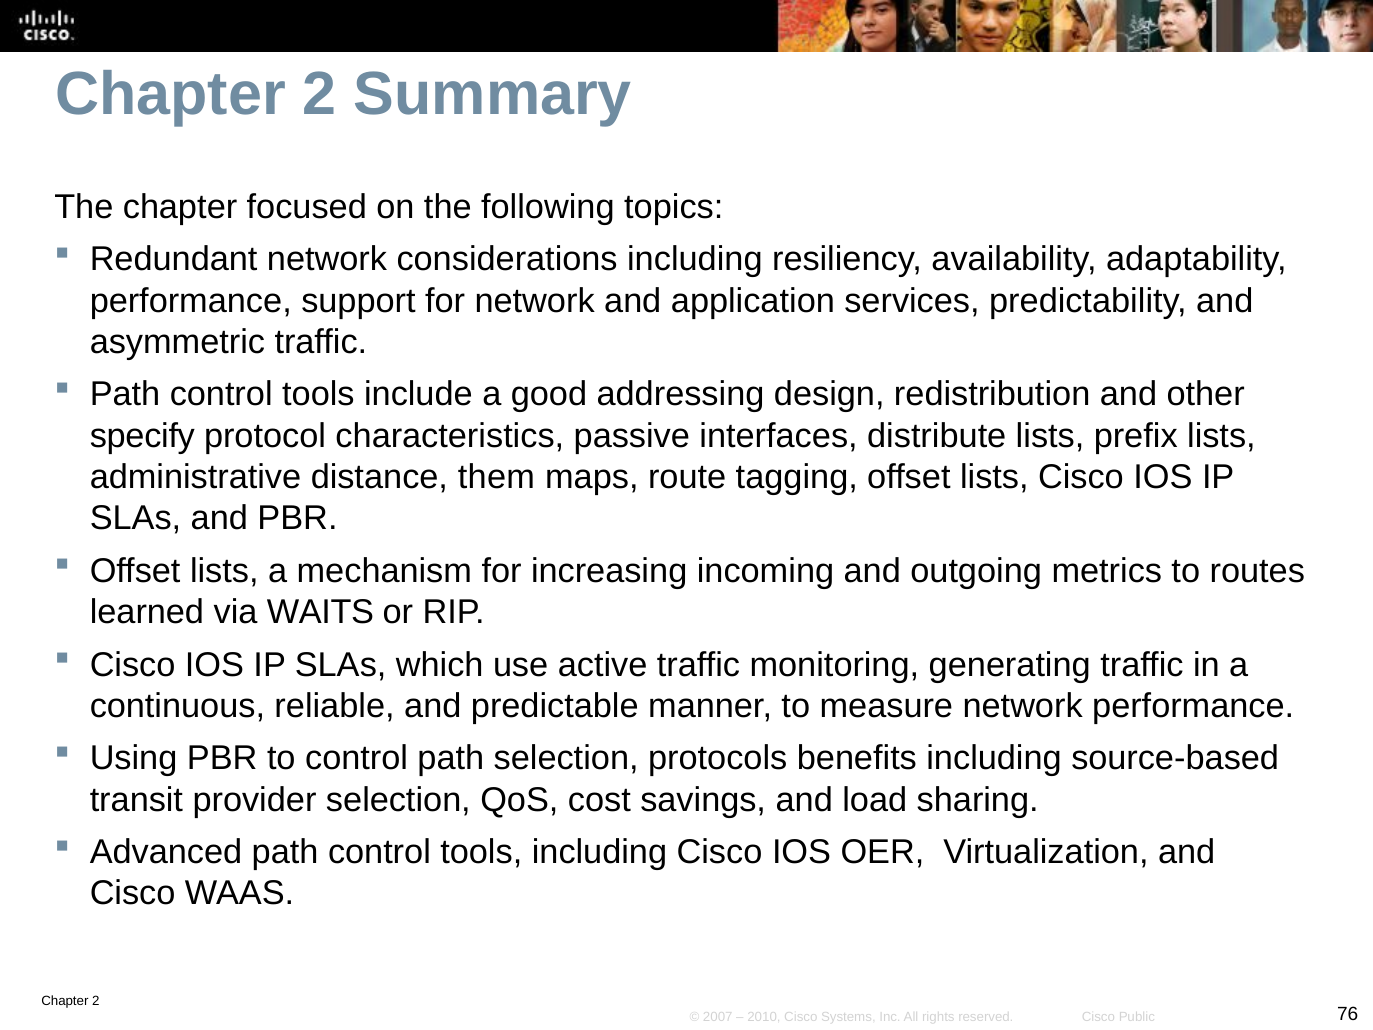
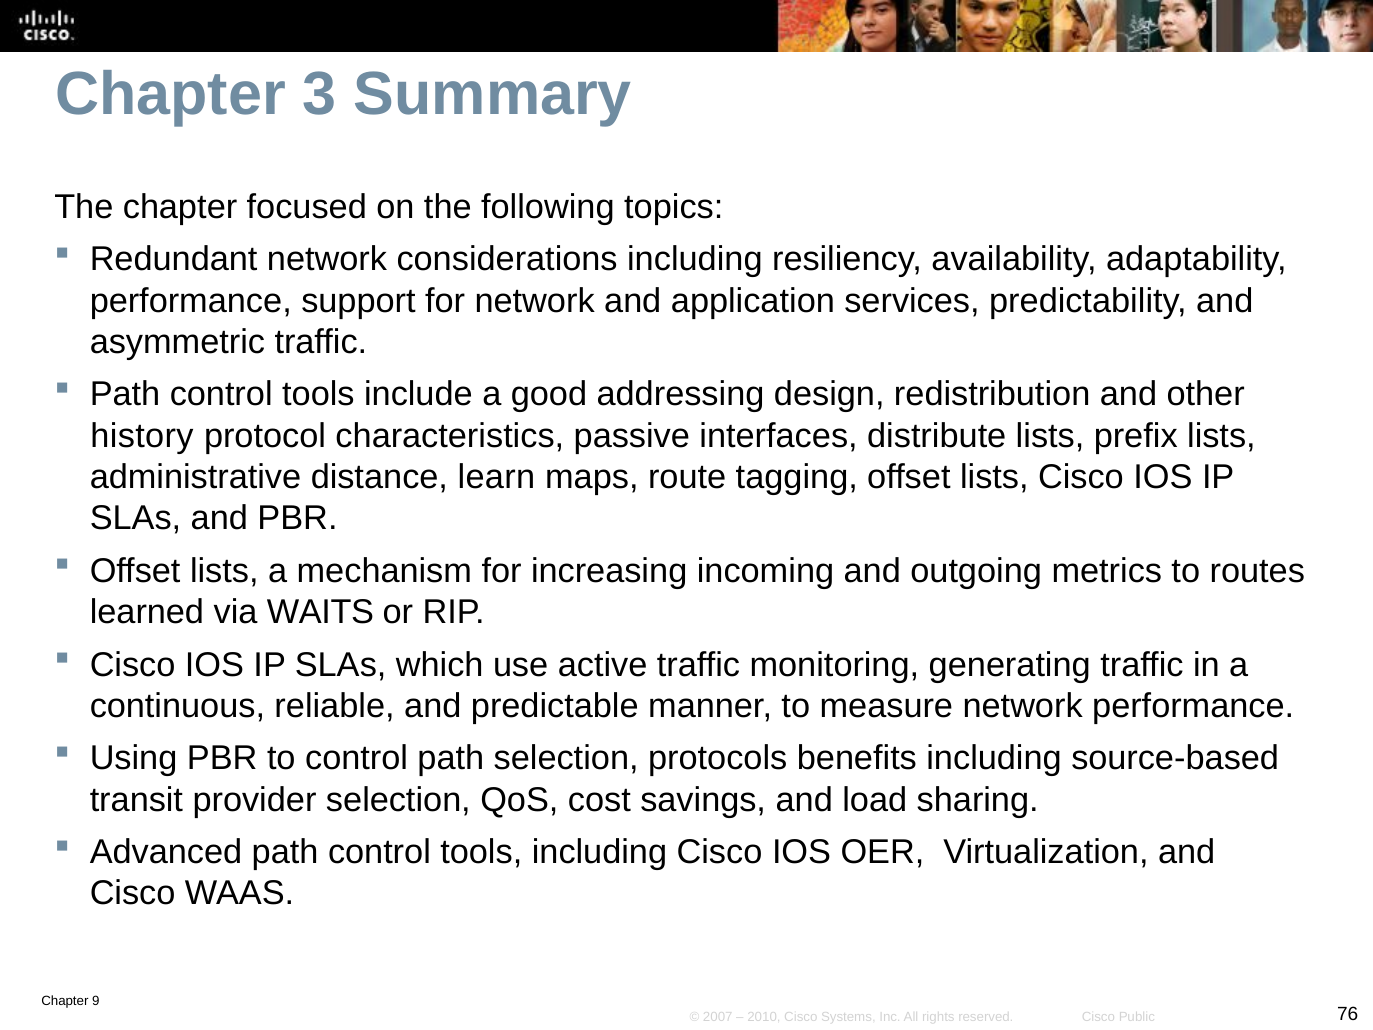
2: 2 -> 3 (320, 94)
specify: specify -> history (142, 436)
them: them -> learn (496, 477)
2: 2 -> 9 (96, 1001)
